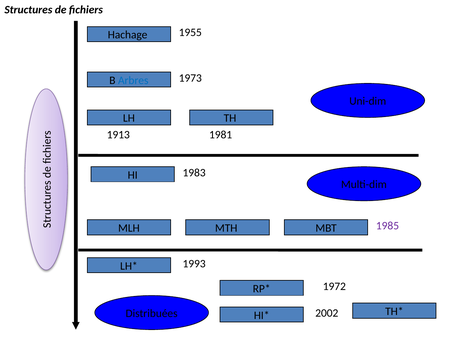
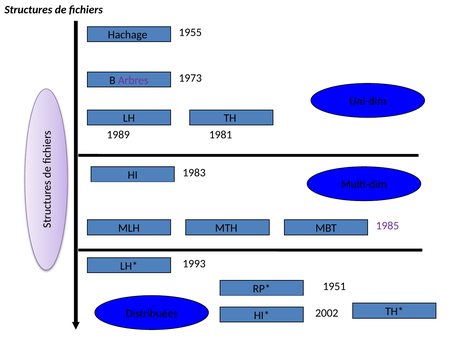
Arbres colour: blue -> purple (133, 80)
1913: 1913 -> 1989 (118, 135)
1972: 1972 -> 1951 (334, 287)
